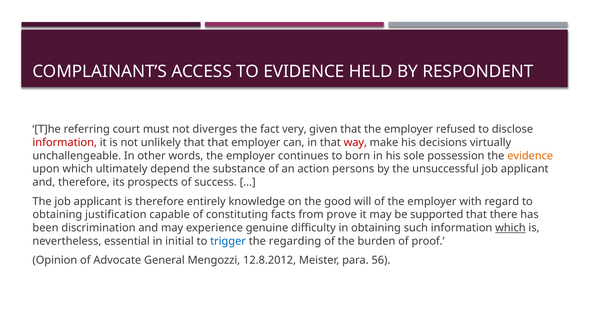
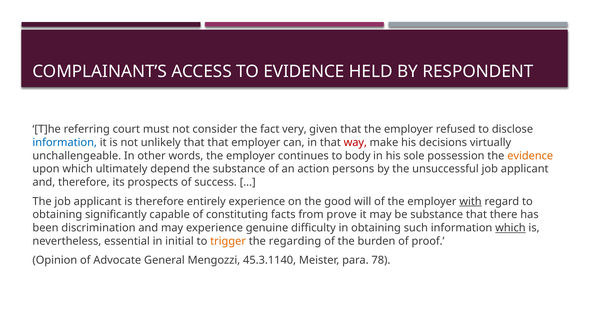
diverges: diverges -> consider (215, 129)
information colour: red -> blue (65, 143)
born: born -> body (358, 156)
entirely knowledge: knowledge -> experience (257, 202)
with underline: none -> present (470, 202)
justification: justification -> significantly (116, 215)
be supported: supported -> substance (437, 215)
trigger colour: blue -> orange (228, 241)
12.8.2012: 12.8.2012 -> 45.3.1140 (270, 260)
56: 56 -> 78 (381, 260)
